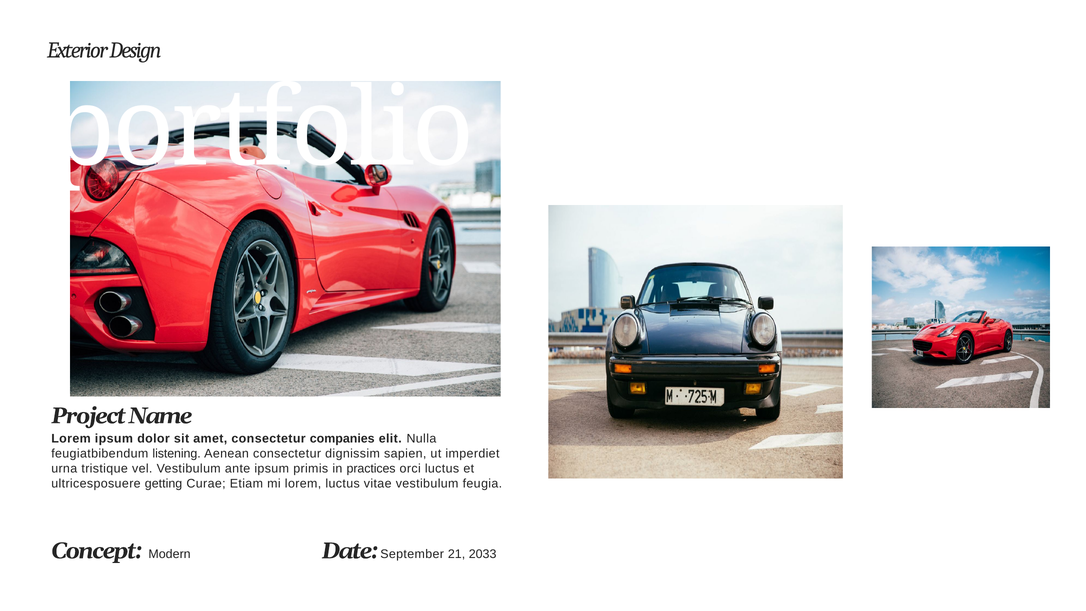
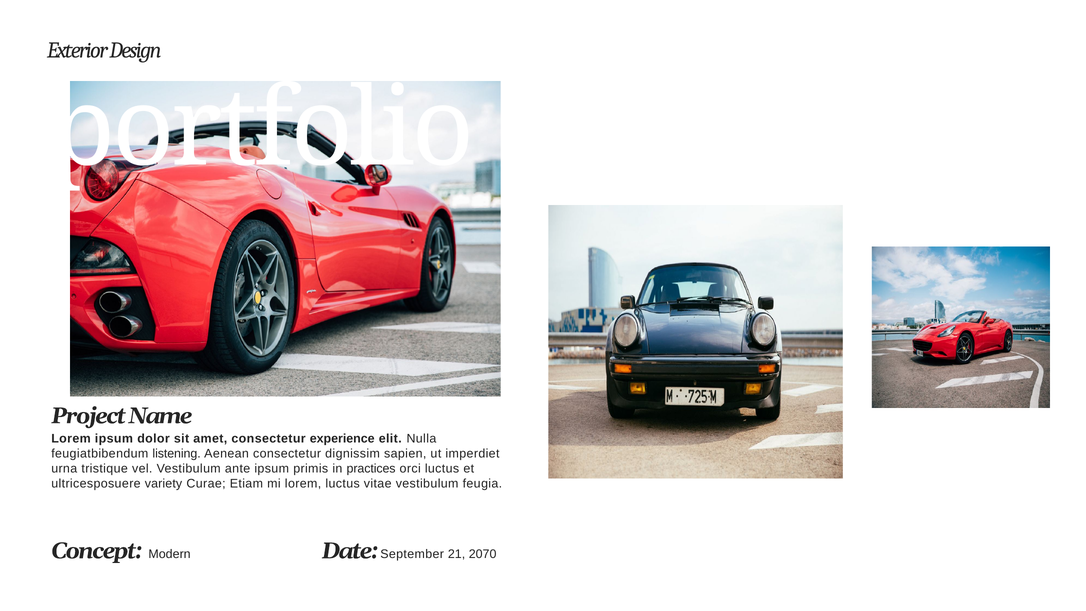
companies: companies -> experience (342, 439)
getting: getting -> variety (163, 483)
2033: 2033 -> 2070 (483, 554)
